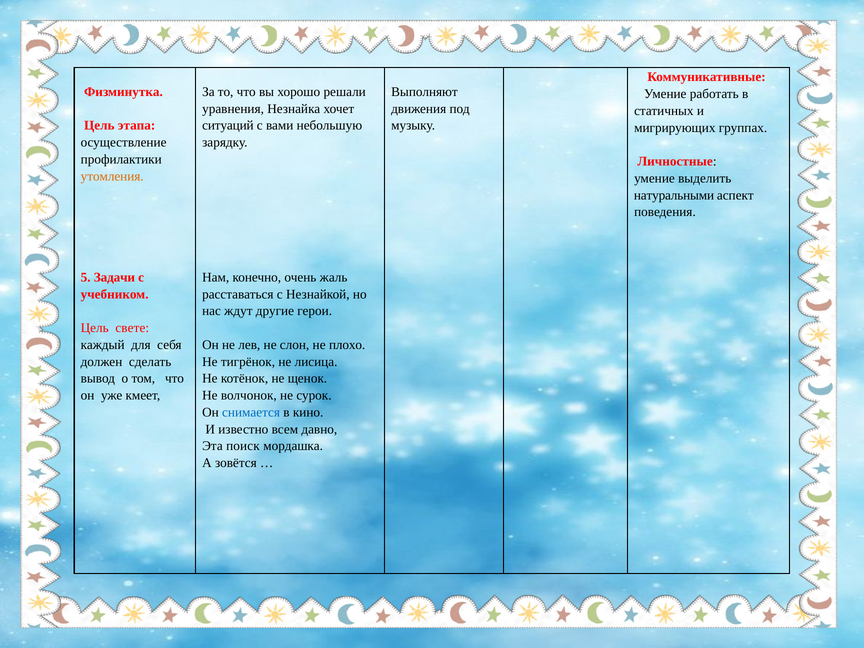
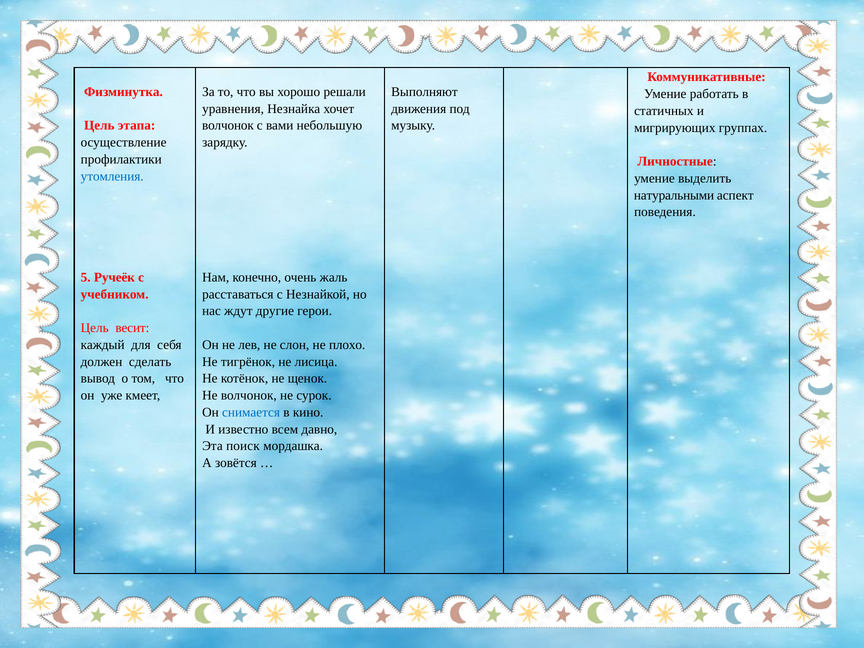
ситуаций: ситуаций -> волчонок (228, 126)
утомления colour: orange -> blue (112, 176)
Задачи: Задачи -> Ручеёк (114, 277)
свете: свете -> весит (132, 328)
